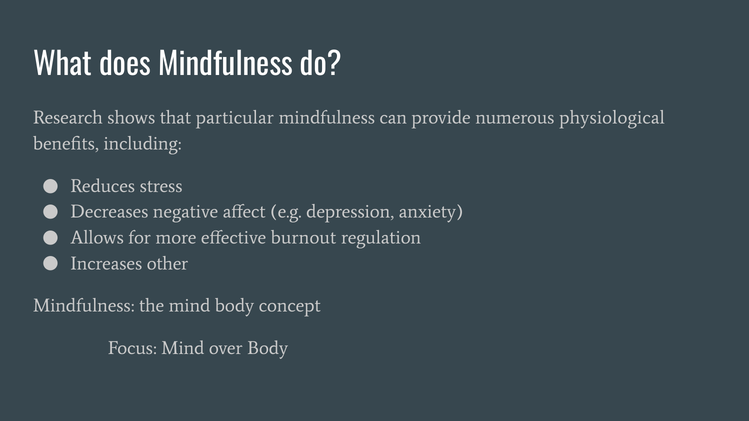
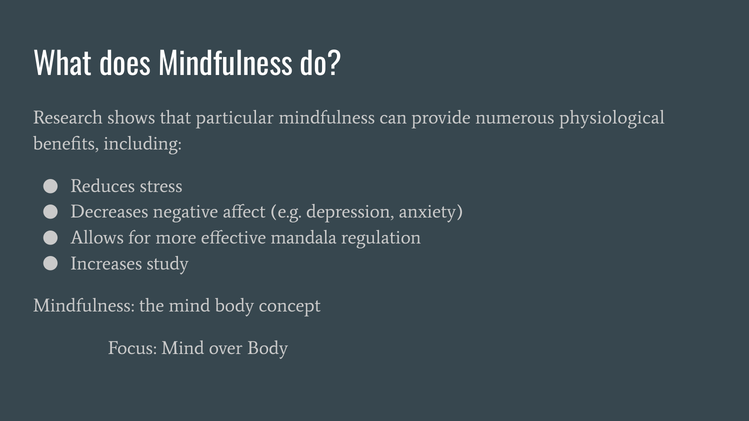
burnout: burnout -> mandala (304, 238)
other: other -> study (168, 264)
